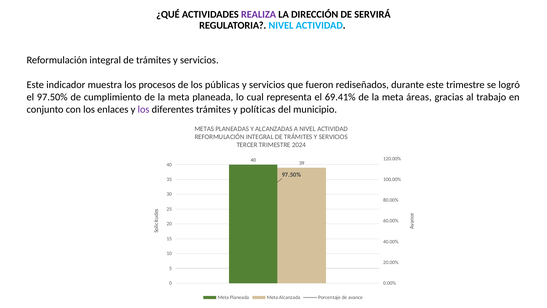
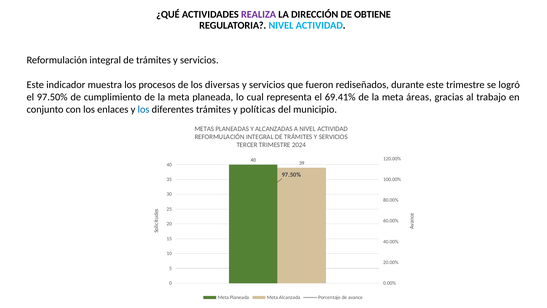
SERVIRÁ: SERVIRÁ -> OBTIENE (372, 14)
públicas: públicas -> diversas (222, 85)
los colour: purple -> blue (144, 109)
